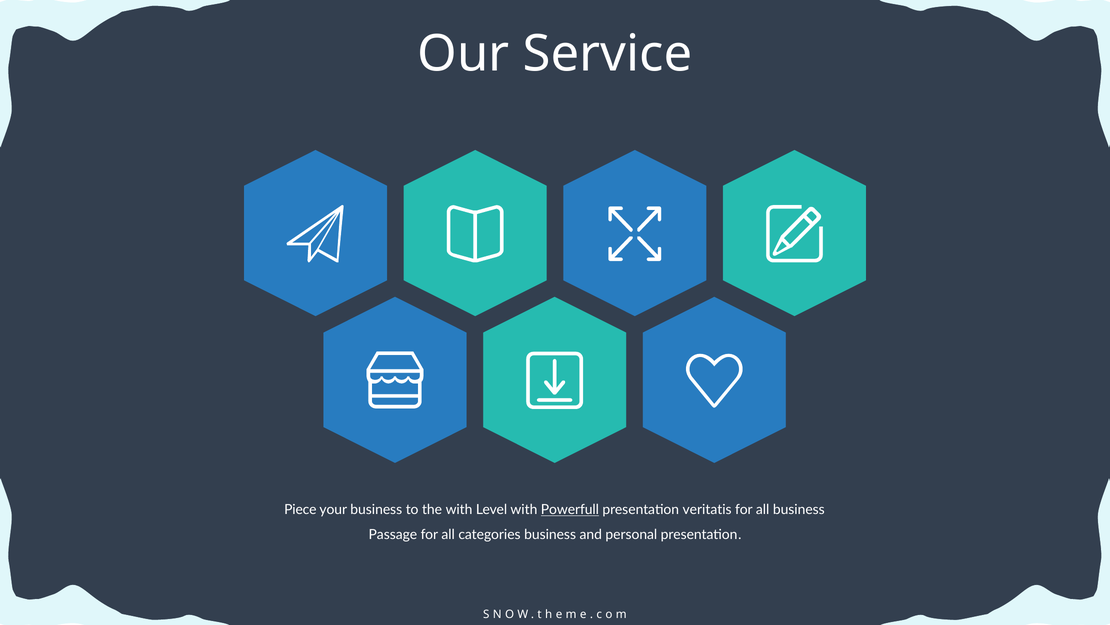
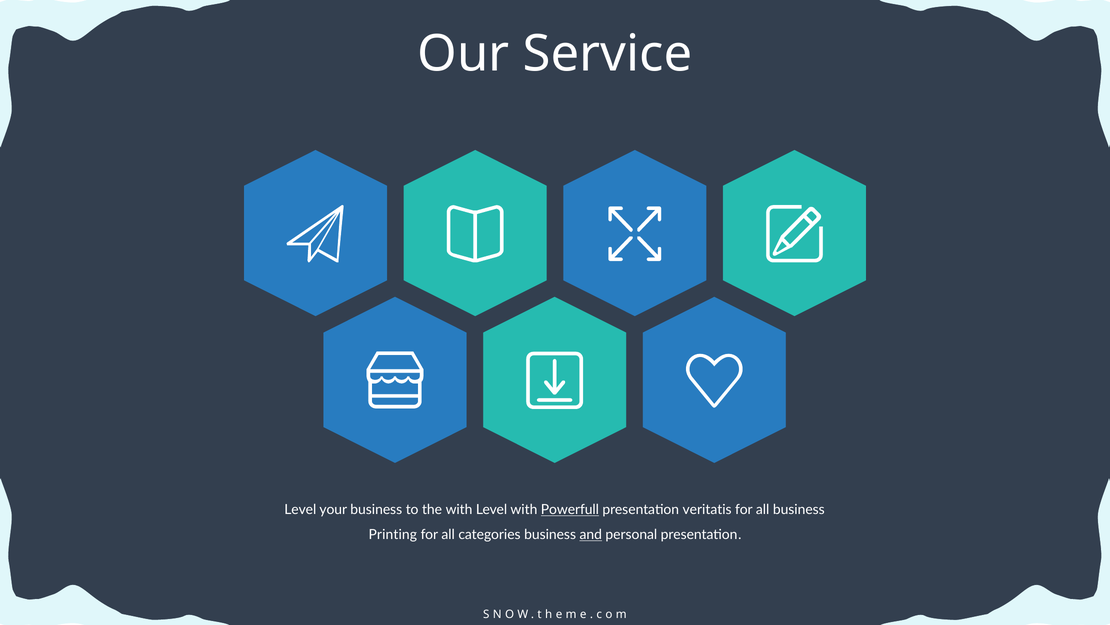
Piece: Piece -> Level (300, 509)
Passage: Passage -> Printing (393, 534)
and underline: none -> present (591, 534)
